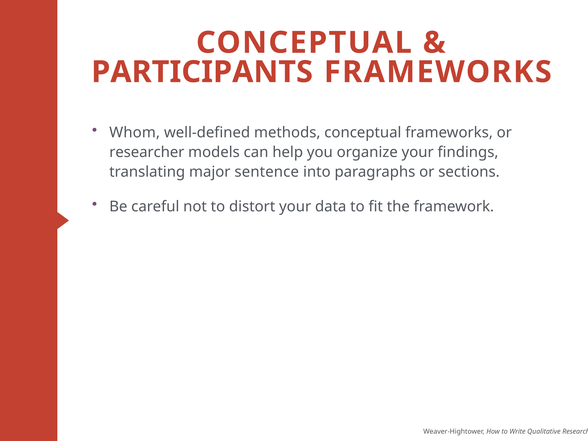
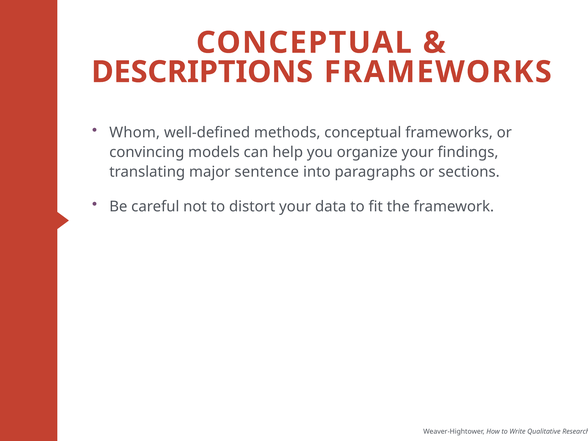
PARTICIPANTS: PARTICIPANTS -> DESCRIPTIONS (202, 72)
researcher: researcher -> convincing (147, 152)
